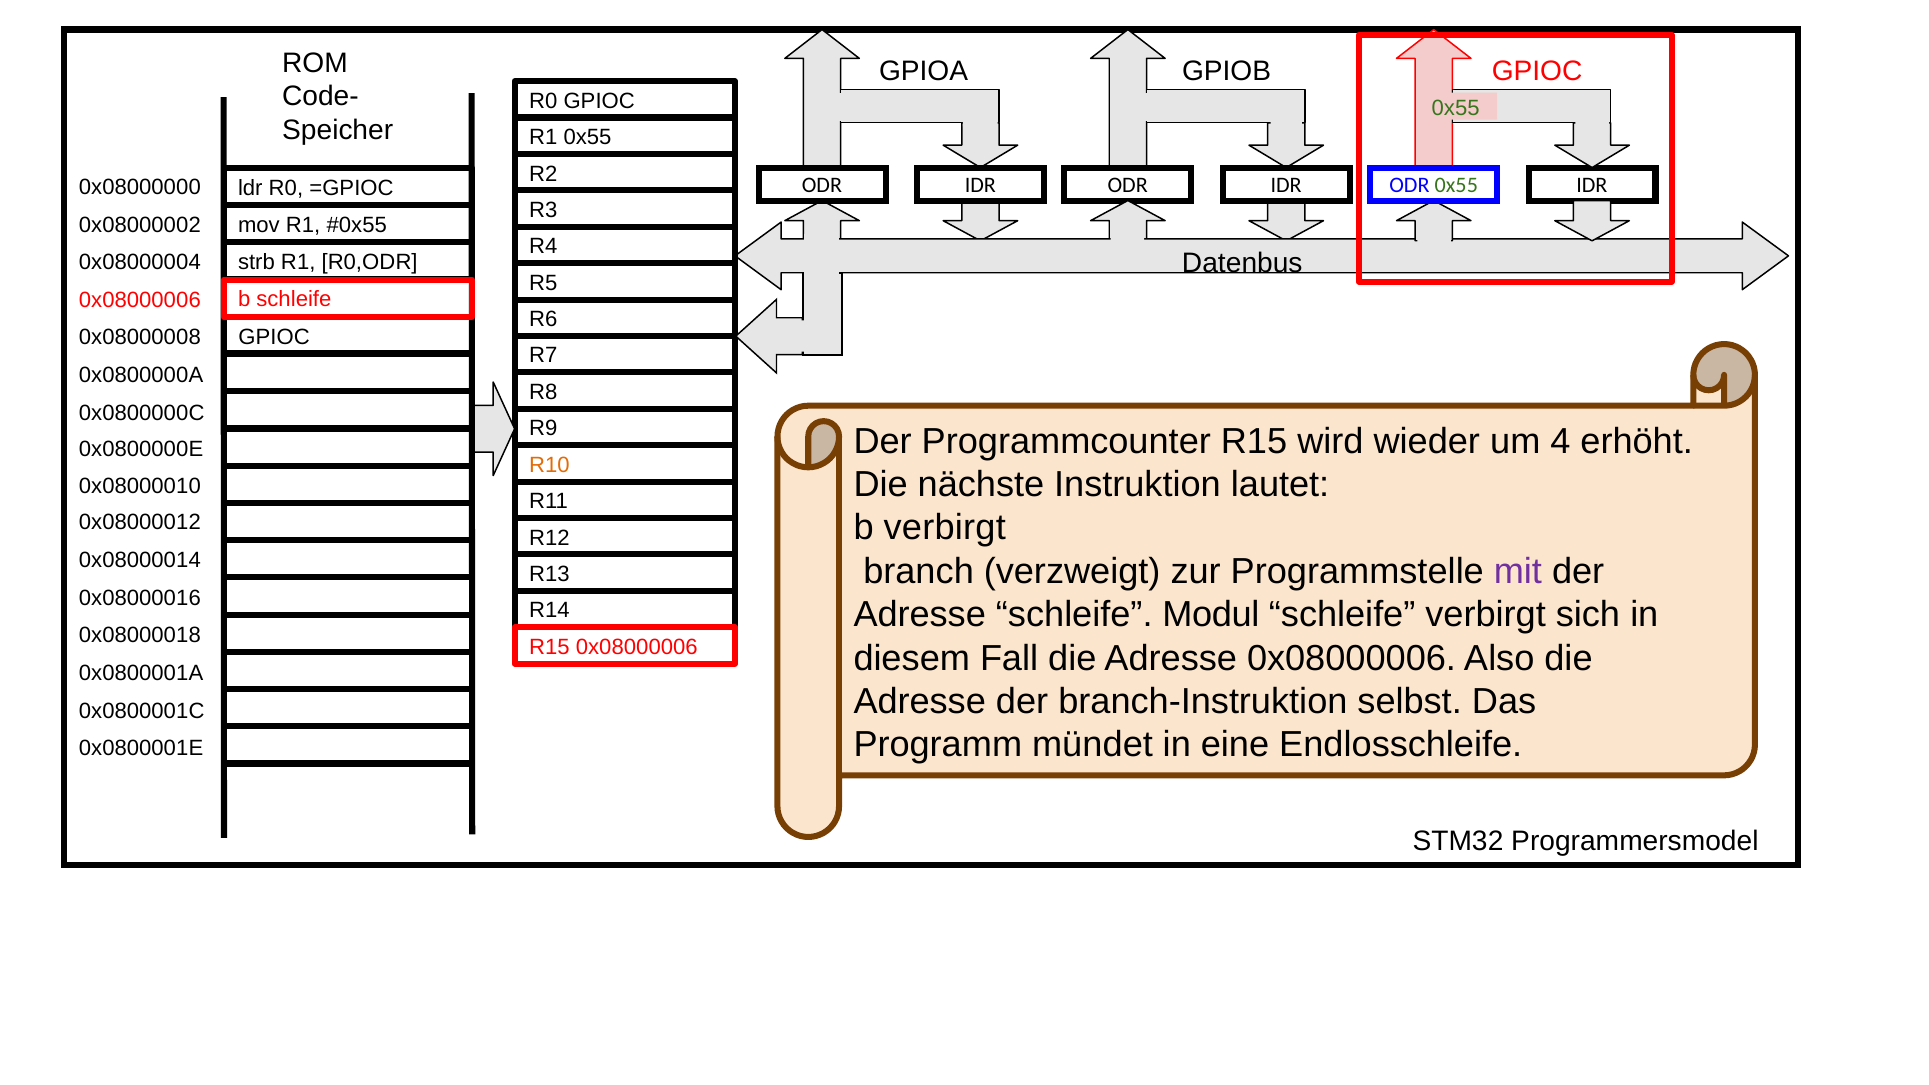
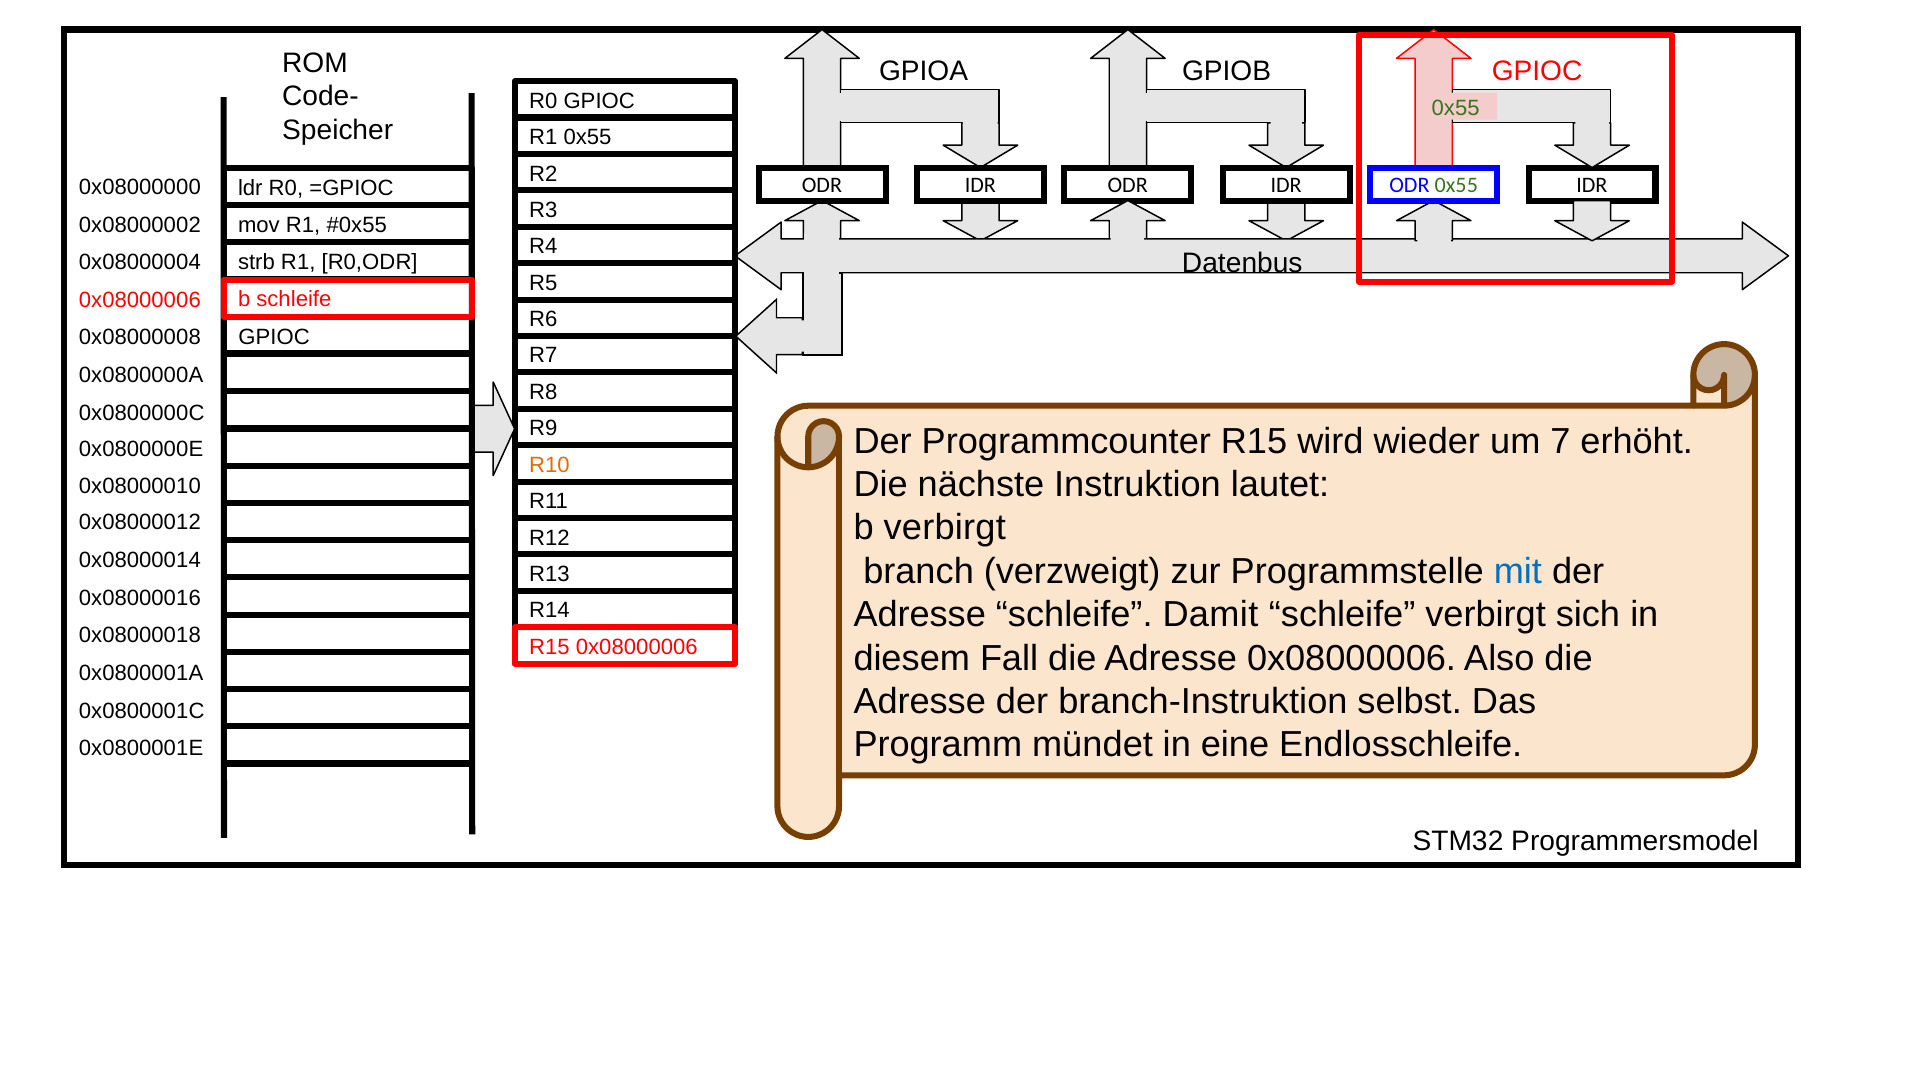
4: 4 -> 7 (1560, 441)
mit colour: purple -> blue (1518, 571)
Modul: Modul -> Damit (1210, 615)
